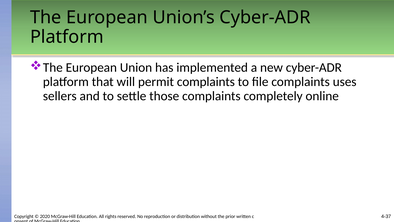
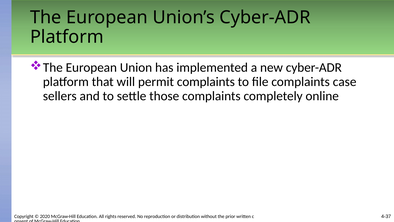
uses: uses -> case (345, 82)
